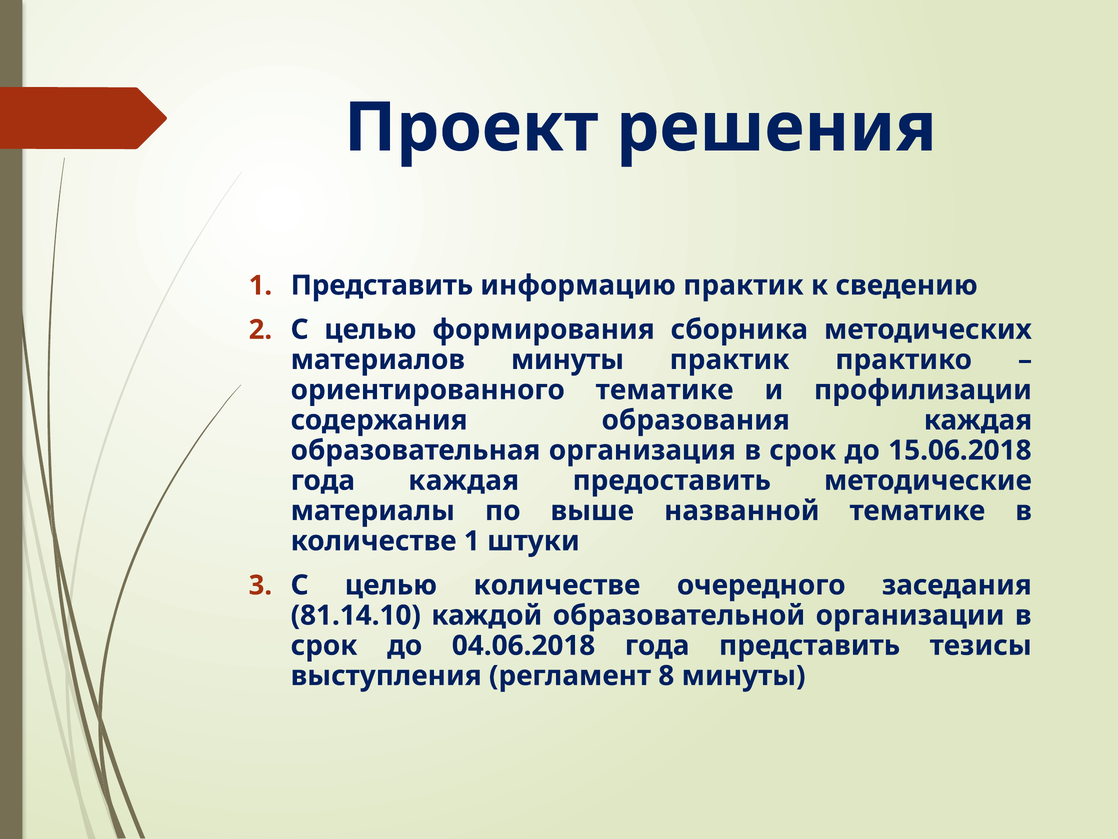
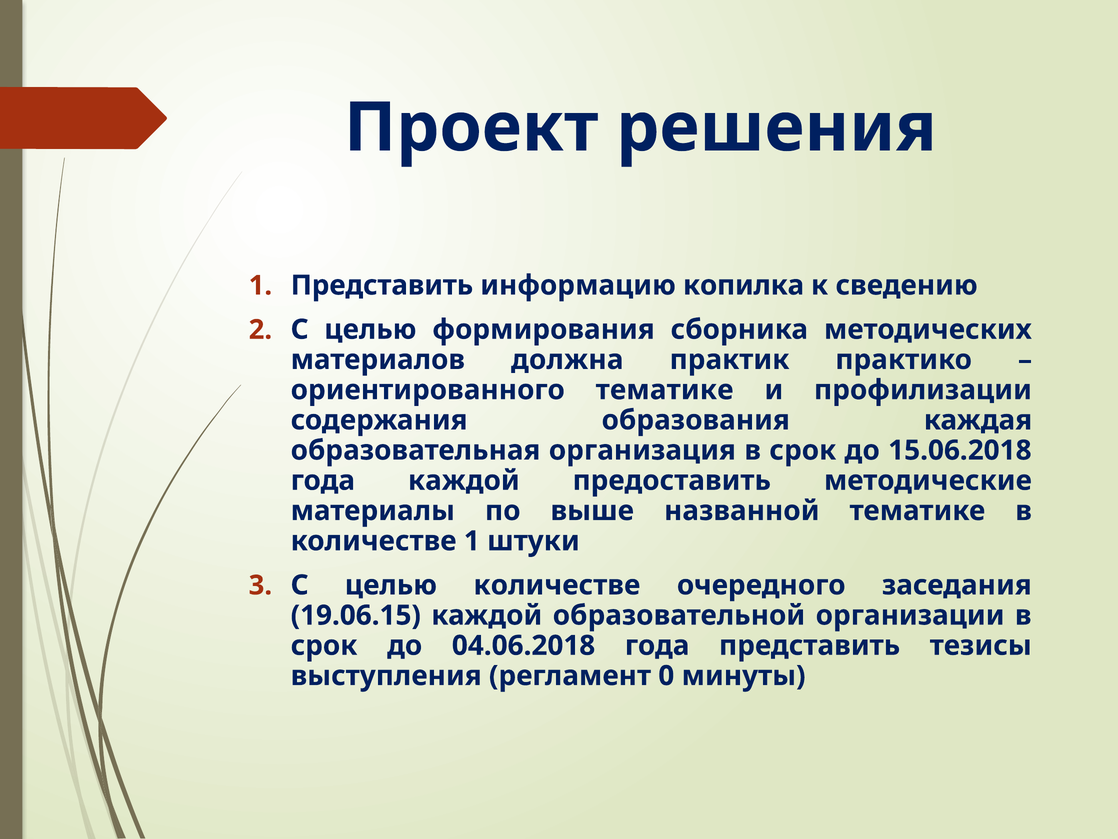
информацию практик: практик -> копилка (744, 285)
материалов минуты: минуты -> должна (567, 360)
года каждая: каждая -> каждой (464, 480)
81.14.10: 81.14.10 -> 19.06.15 (356, 615)
8: 8 -> 0 (666, 675)
